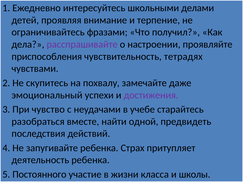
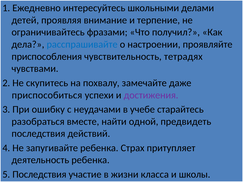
расспрашивайте colour: purple -> blue (82, 44)
эмоциональный: эмоциональный -> приспособиться (47, 95)
чувство: чувство -> ошибку (48, 110)
5 Постоянного: Постоянного -> Последствия (39, 175)
